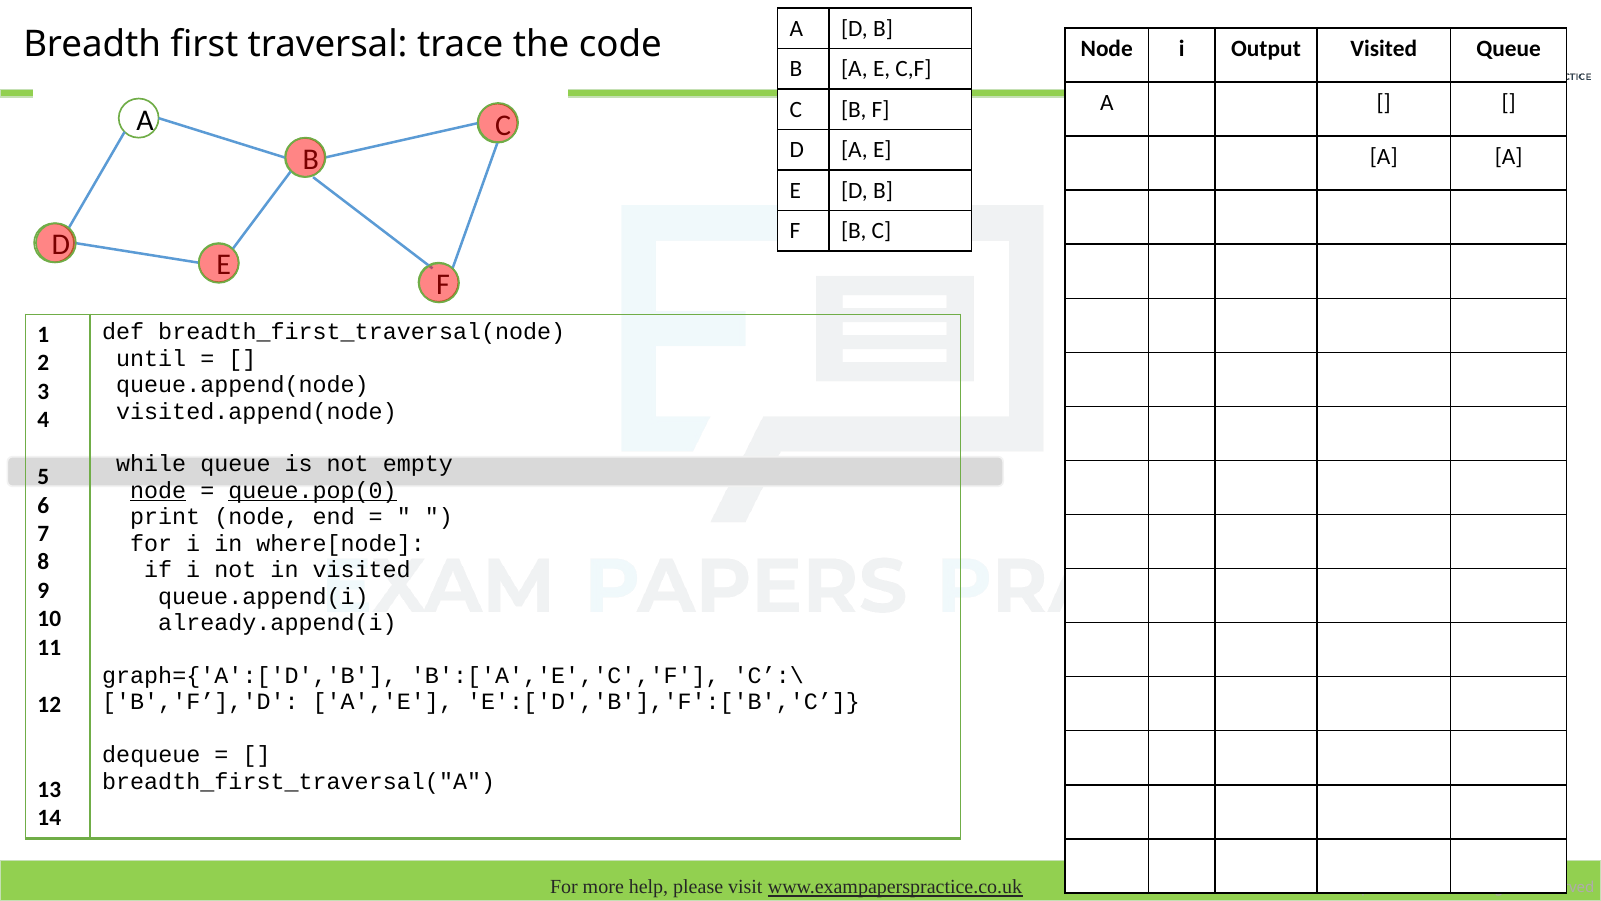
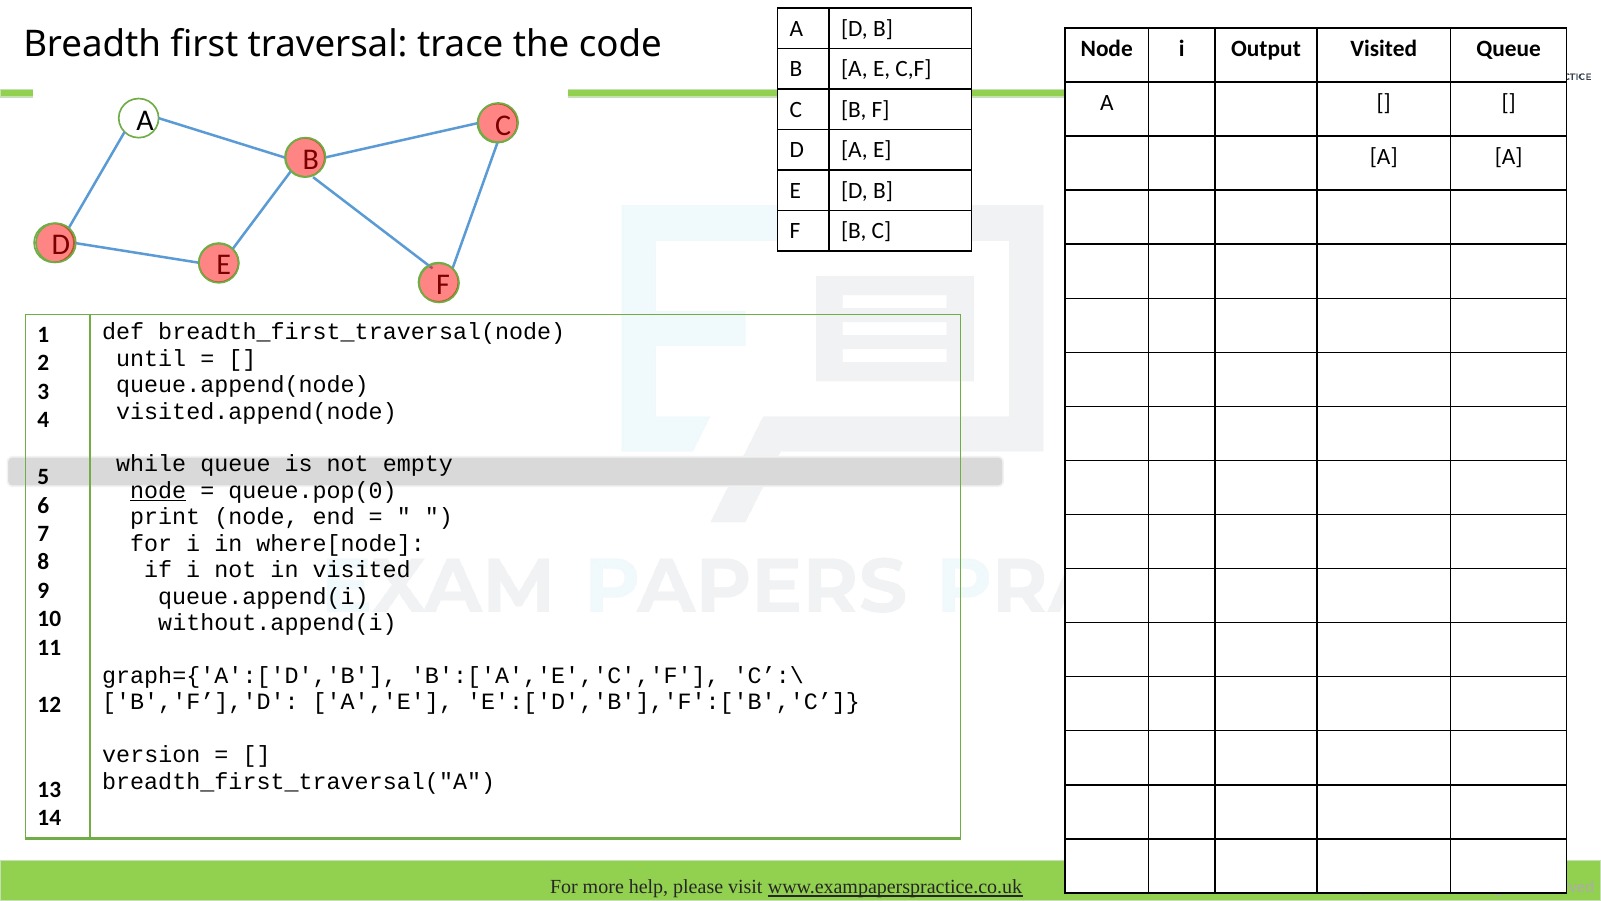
queue.pop(0 underline: present -> none (313, 490)
already.append(i: already.append(i -> without.append(i (277, 623)
dequeue: dequeue -> version (151, 755)
